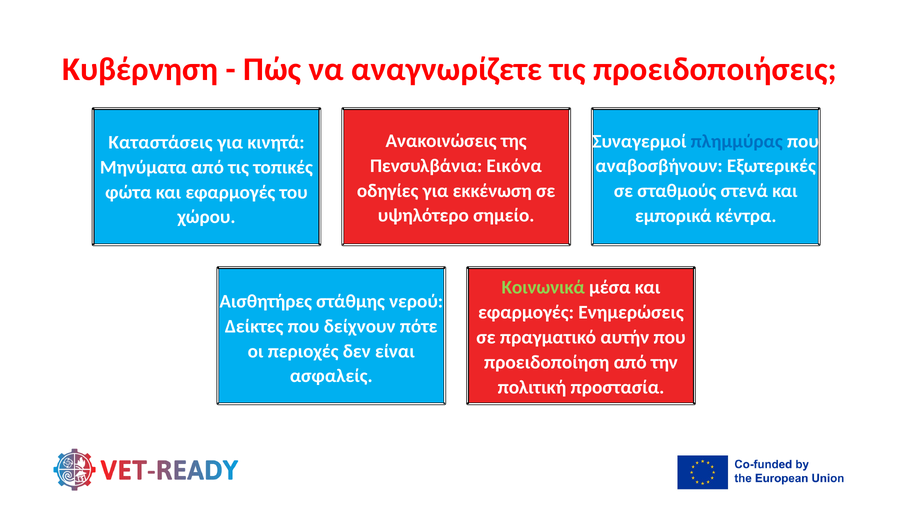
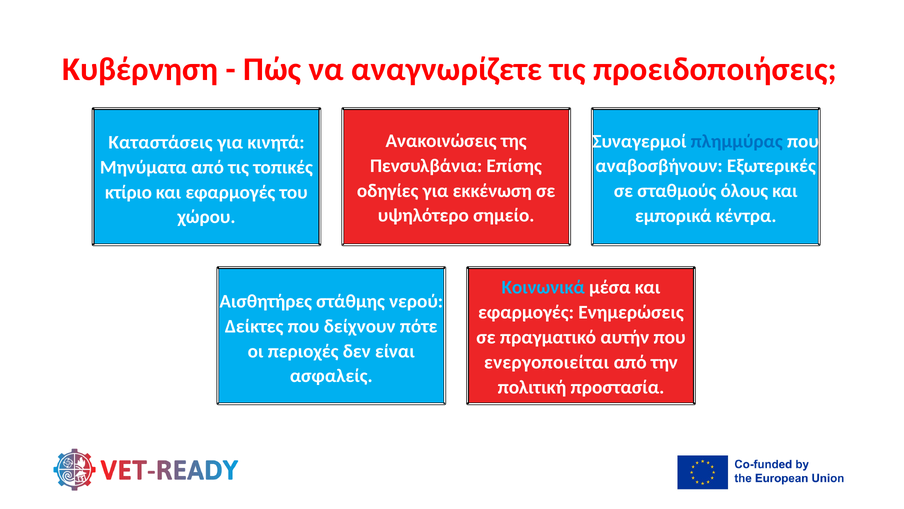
Εικόνα: Εικόνα -> Επίσης (514, 166)
στενά: στενά -> όλους (744, 191)
φώτα: φώτα -> κτίριο (128, 192)
Κοινωνικά colour: light green -> light blue (543, 287)
προειδοποίηση: προειδοποίηση -> ενεργοποιείται (547, 362)
